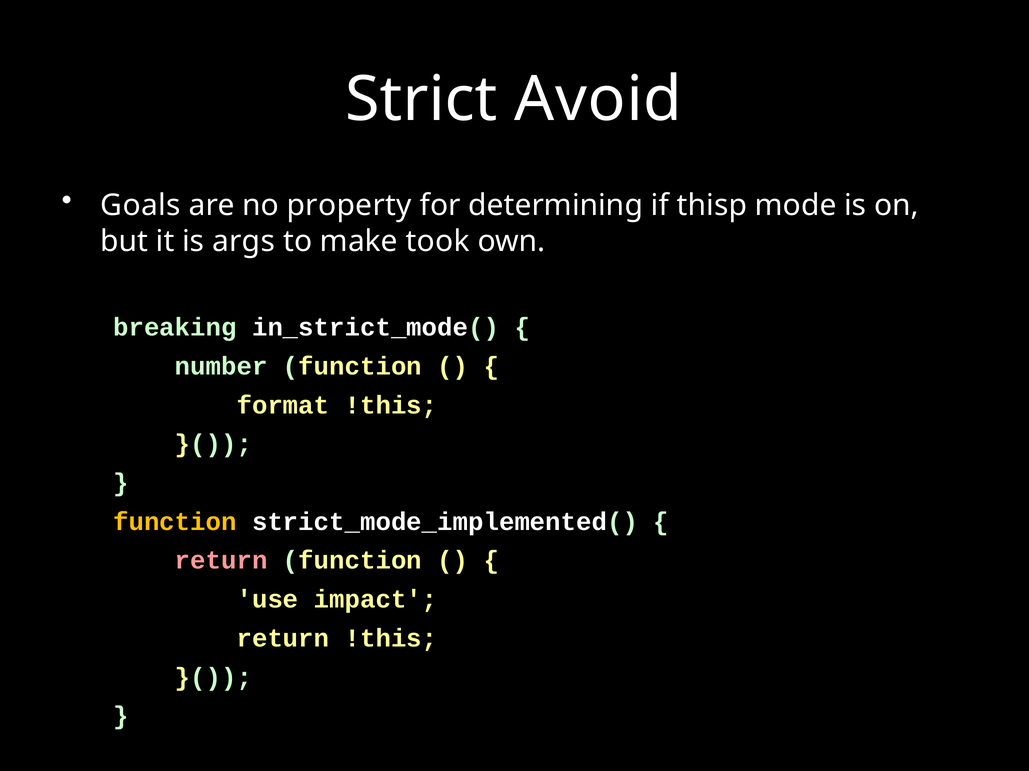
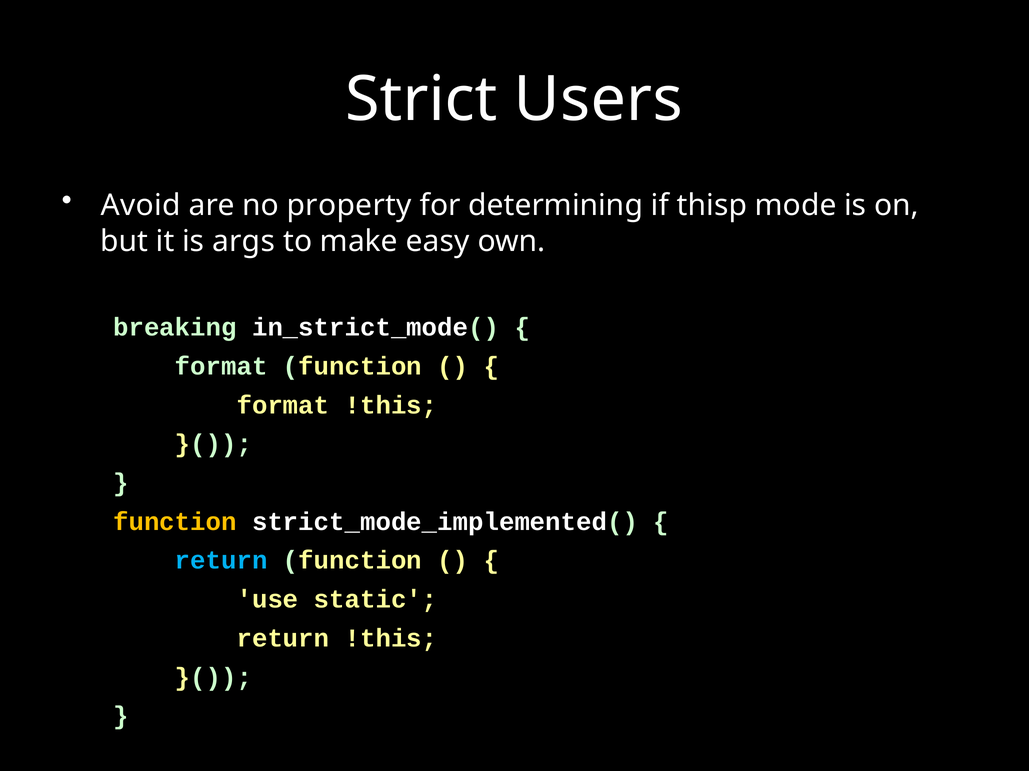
Avoid: Avoid -> Users (598, 100)
Goals: Goals -> Avoid (141, 205)
took: took -> easy (438, 241)
number: number -> format (221, 367)
return colour: pink -> light blue (221, 561)
impact: impact -> static (376, 600)
